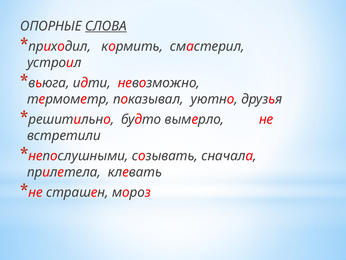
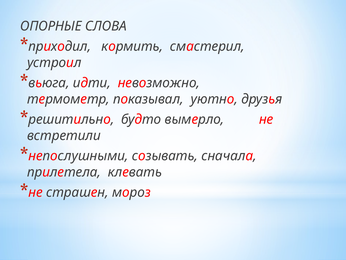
СЛОВА underline: present -> none (106, 26)
